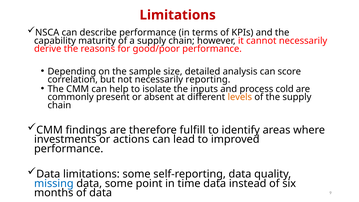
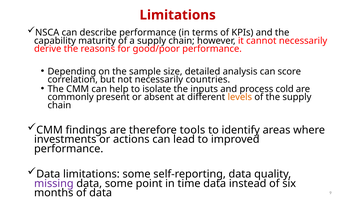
reporting: reporting -> countries (208, 79)
fulfill: fulfill -> tools (192, 130)
missing colour: blue -> purple (54, 183)
